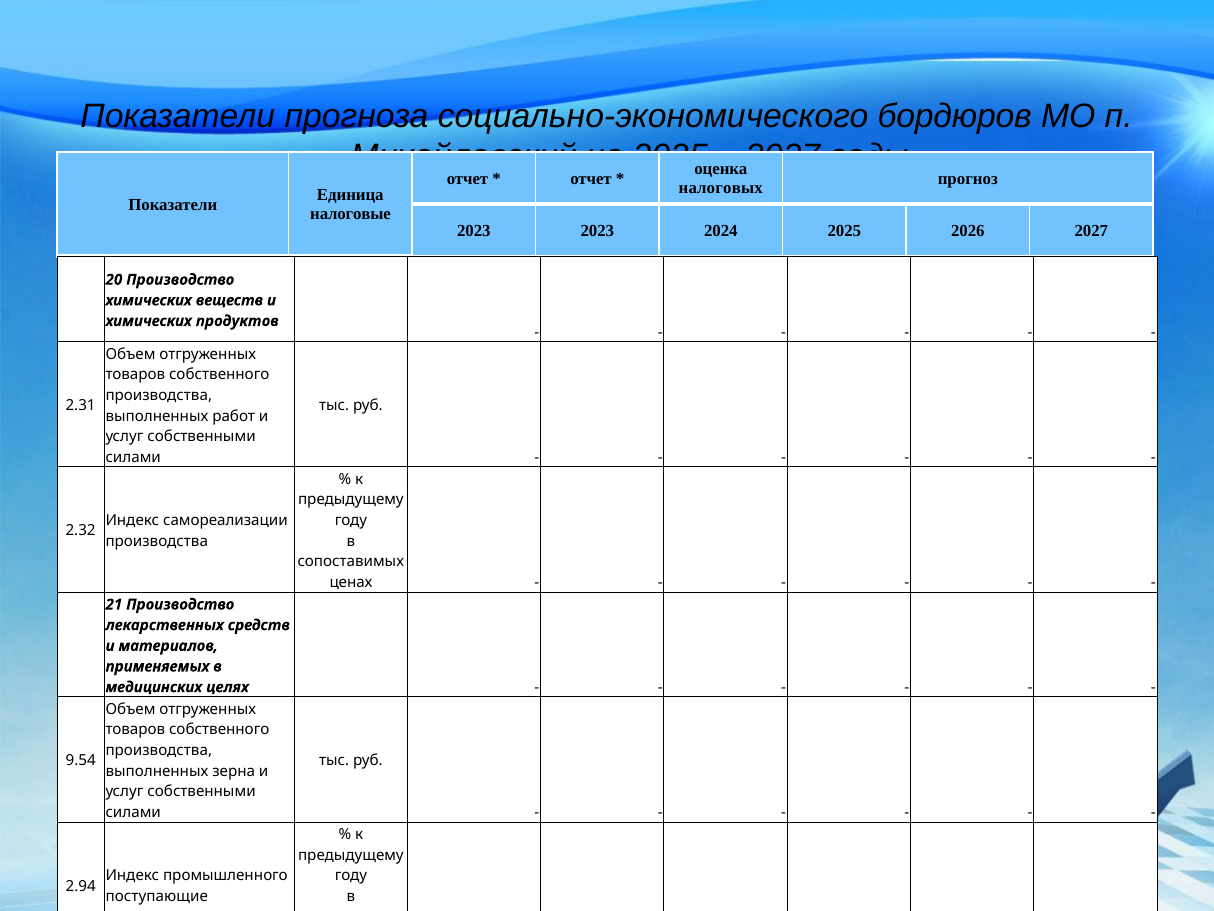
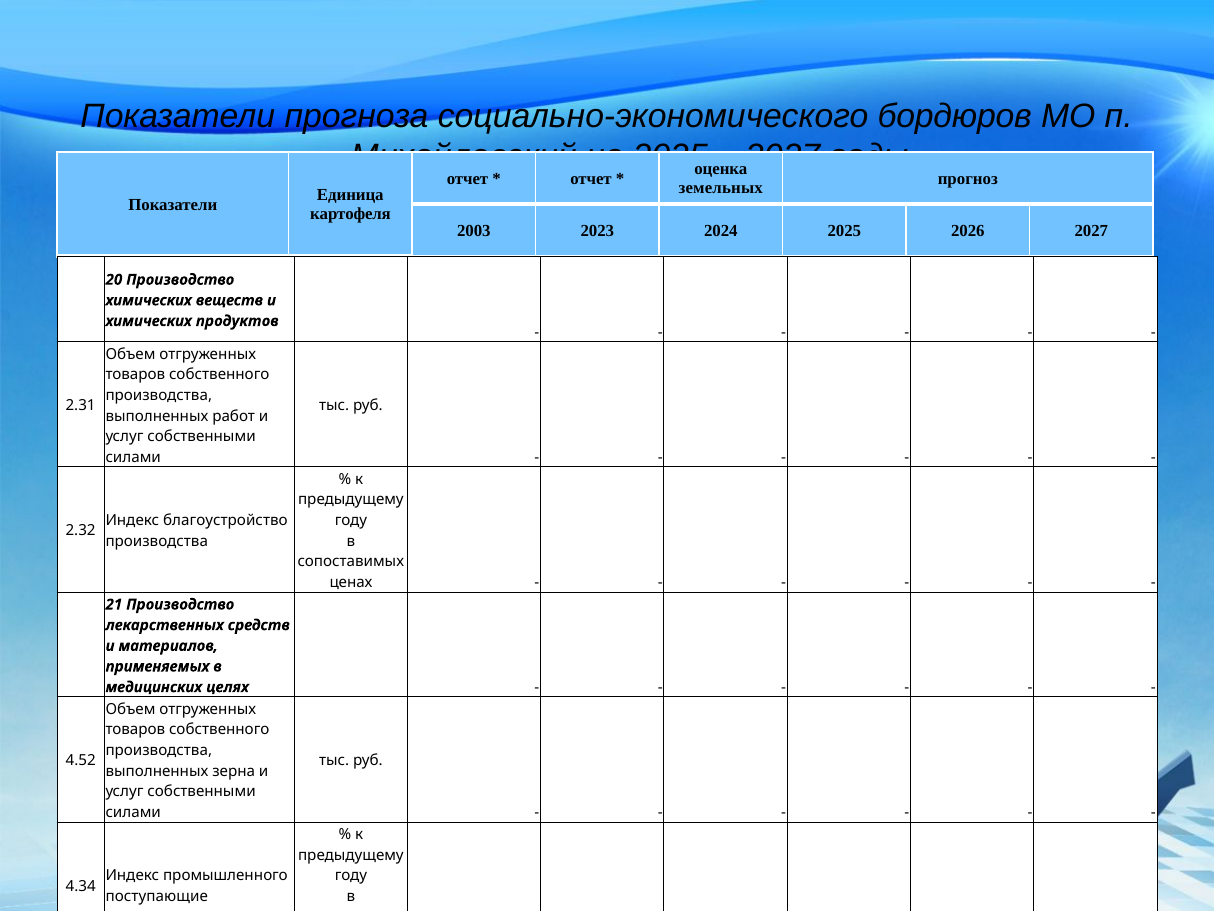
налоговых: налоговых -> земельных (721, 188)
налоговые: налоговые -> картофеля (351, 214)
2023: 2023 -> 2003 (474, 231)
самореализации: самореализации -> благоустройство (225, 520)
9.54: 9.54 -> 4.52 (81, 760)
2.94: 2.94 -> 4.34 (81, 886)
